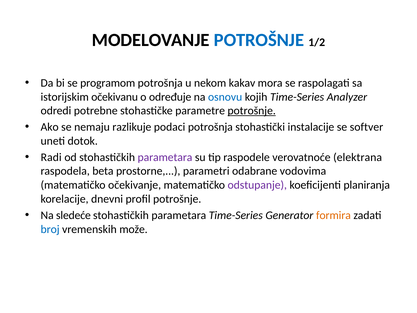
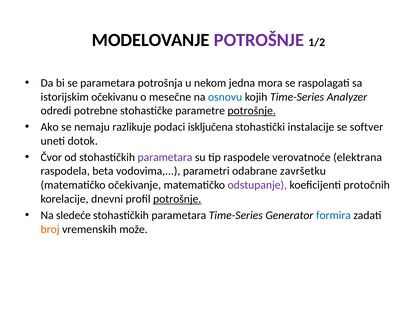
POTROŠNJE colour: blue -> purple (259, 40)
se programom: programom -> parametara (108, 83)
kakav: kakav -> jedna (242, 83)
određuje: određuje -> mesečne (170, 97)
podaci potrošnja: potrošnja -> isključena (210, 127)
Radi: Radi -> Čvor (51, 157)
prostorne: prostorne -> vodovima (148, 171)
vodovima: vodovima -> završetku (303, 171)
planiranja: planiranja -> protočnih (367, 185)
potrošnje underline: none -> present (177, 199)
formira colour: orange -> blue (333, 215)
broj colour: blue -> orange (50, 229)
